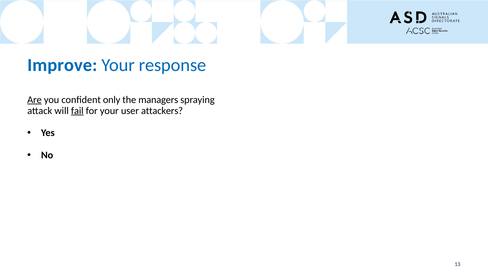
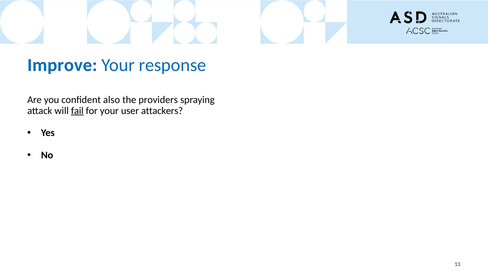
Are underline: present -> none (34, 100)
only: only -> also (112, 100)
managers: managers -> providers (158, 100)
